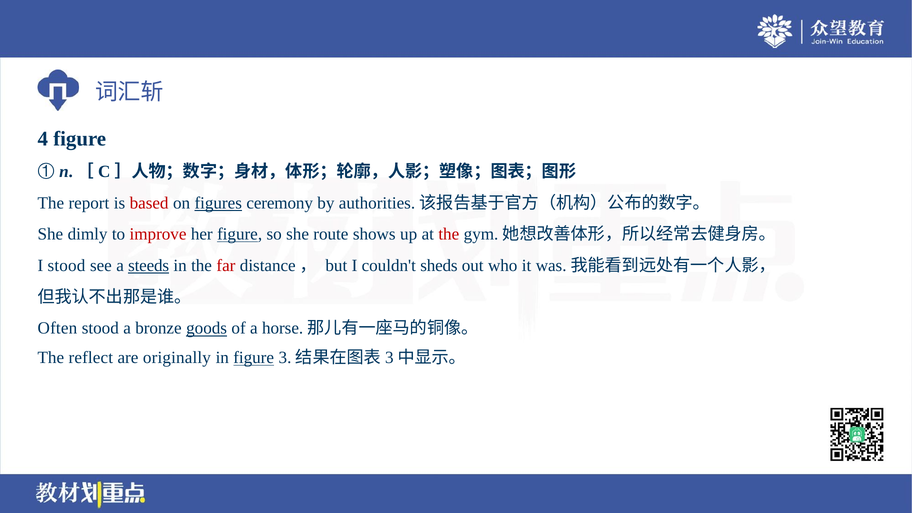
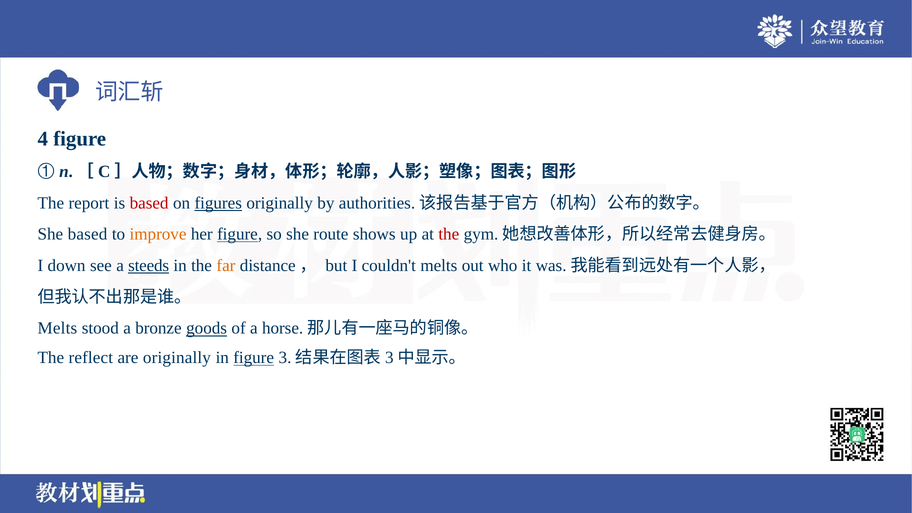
figures ceremony: ceremony -> originally (280, 203)
She dimly: dimly -> based (88, 234)
improve colour: red -> orange (158, 234)
I stood: stood -> down (67, 266)
far colour: red -> orange (226, 266)
couldn't sheds: sheds -> melts (439, 266)
Often: Often -> Melts (57, 328)
